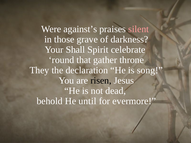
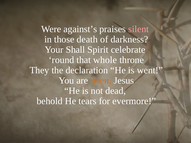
grave: grave -> death (87, 39)
gather: gather -> whole (105, 60)
song: song -> went (150, 70)
risen colour: black -> orange (101, 81)
until: until -> tears (88, 101)
